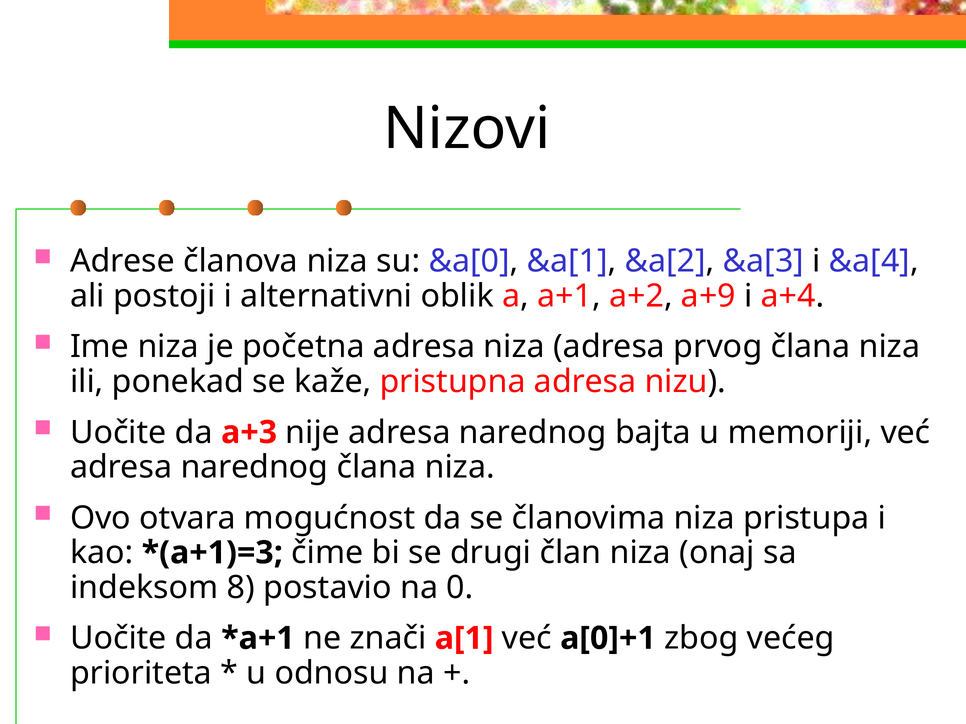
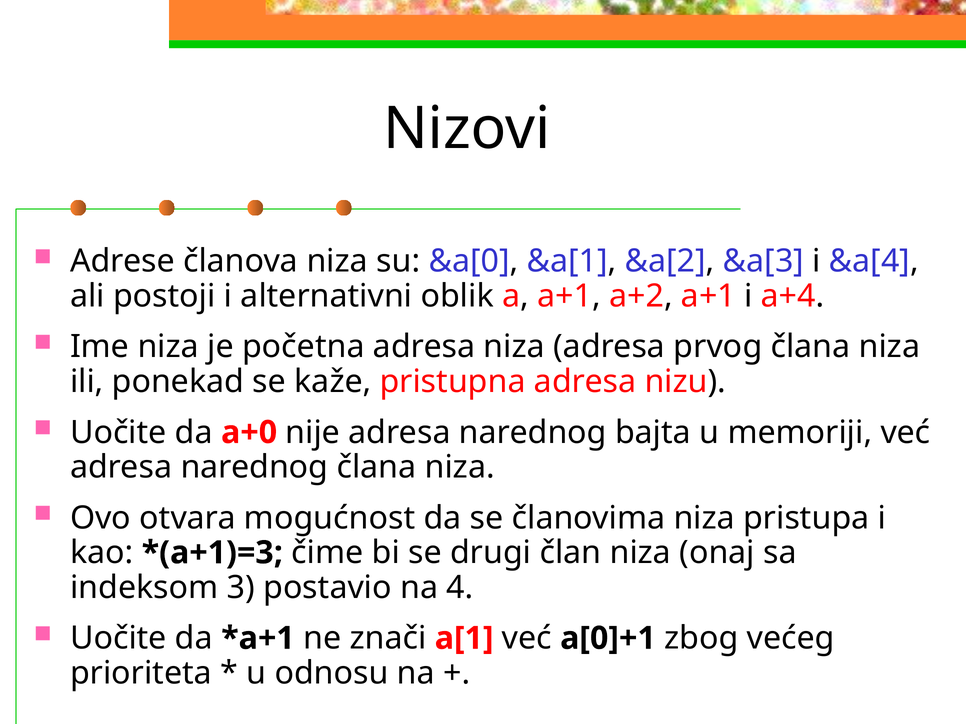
a+2 a+9: a+9 -> a+1 (708, 296)
a+3: a+3 -> a+0 (249, 433)
8: 8 -> 3 (241, 588)
0: 0 -> 4 (460, 588)
